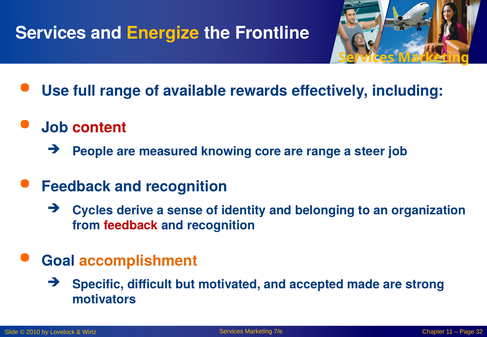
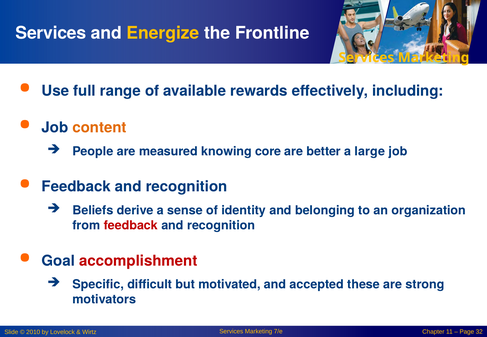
content colour: red -> orange (99, 128)
are range: range -> better (324, 151)
steer: steer -> large (370, 151)
Cycles: Cycles -> Beliefs (93, 211)
accomplishment colour: orange -> red (138, 261)
made: made -> these (364, 285)
